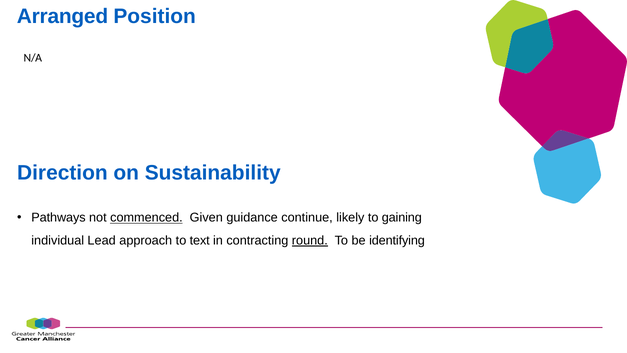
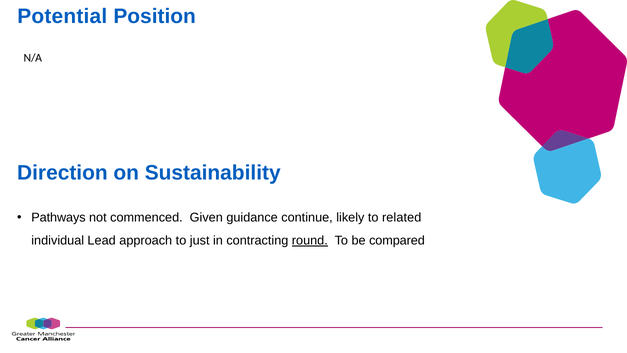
Arranged: Arranged -> Potential (62, 16)
commenced underline: present -> none (146, 218)
gaining: gaining -> related (402, 218)
text: text -> just (200, 240)
identifying: identifying -> compared (397, 240)
